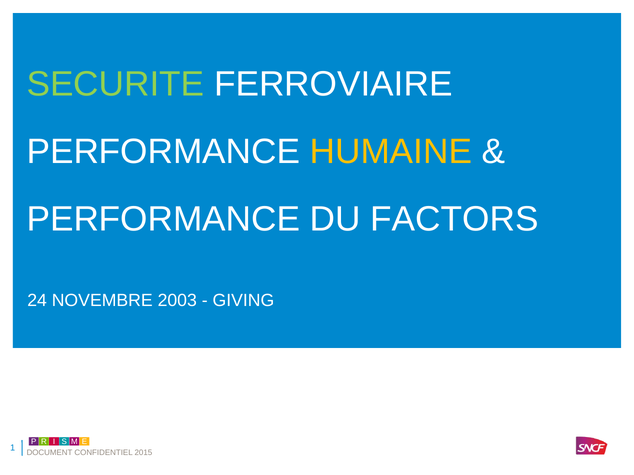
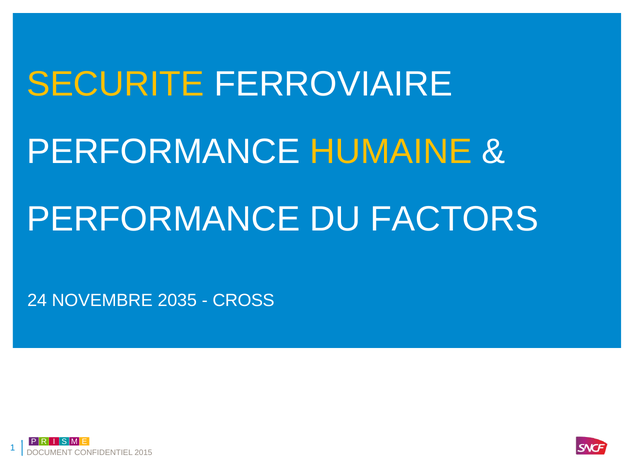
SECURITE colour: light green -> yellow (115, 84)
2003: 2003 -> 2035 (177, 301)
GIVING: GIVING -> CROSS (243, 301)
